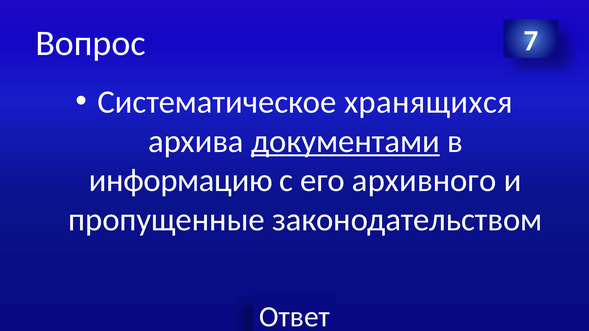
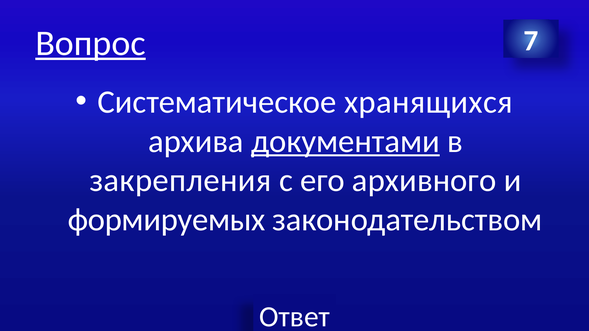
Вопрос underline: none -> present (90, 43)
информацию: информацию -> закрепления (180, 181)
пропущенные: пропущенные -> формируемых (167, 220)
